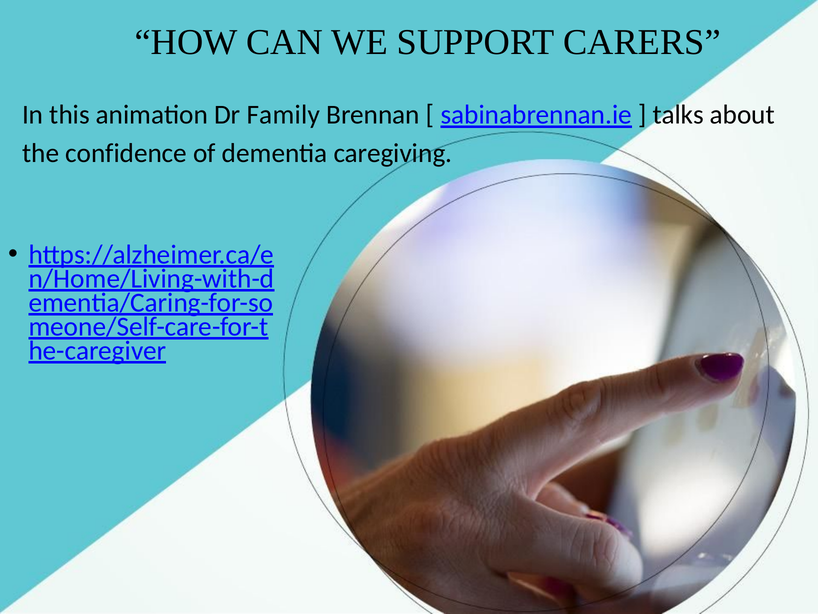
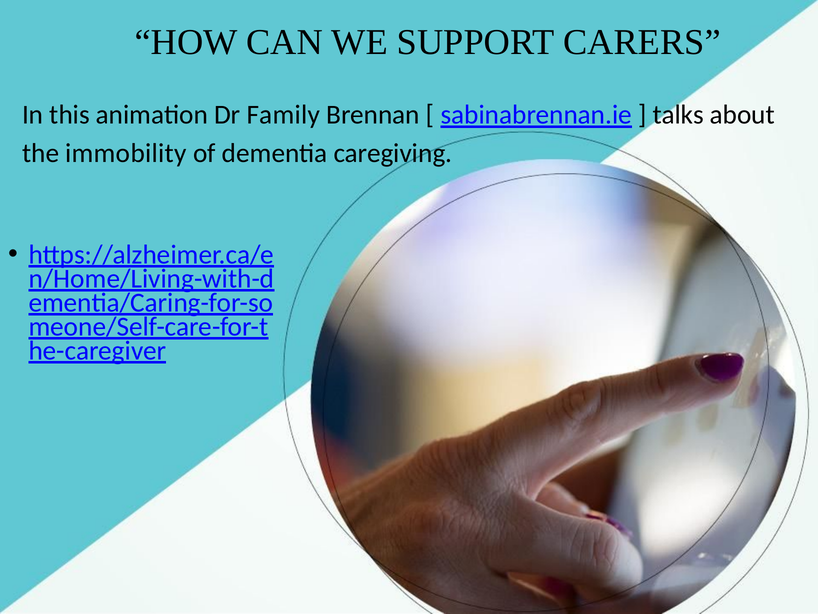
confidence: confidence -> immobility (126, 153)
